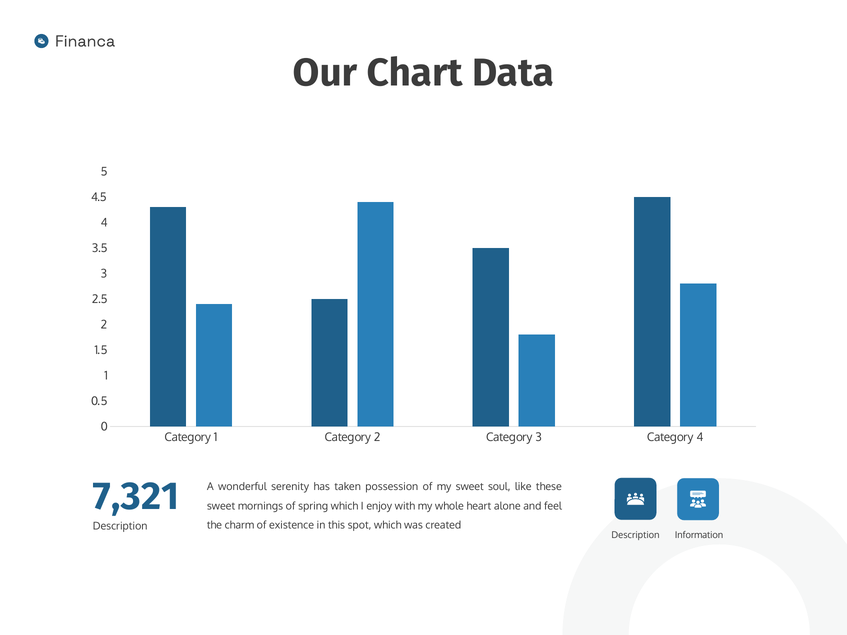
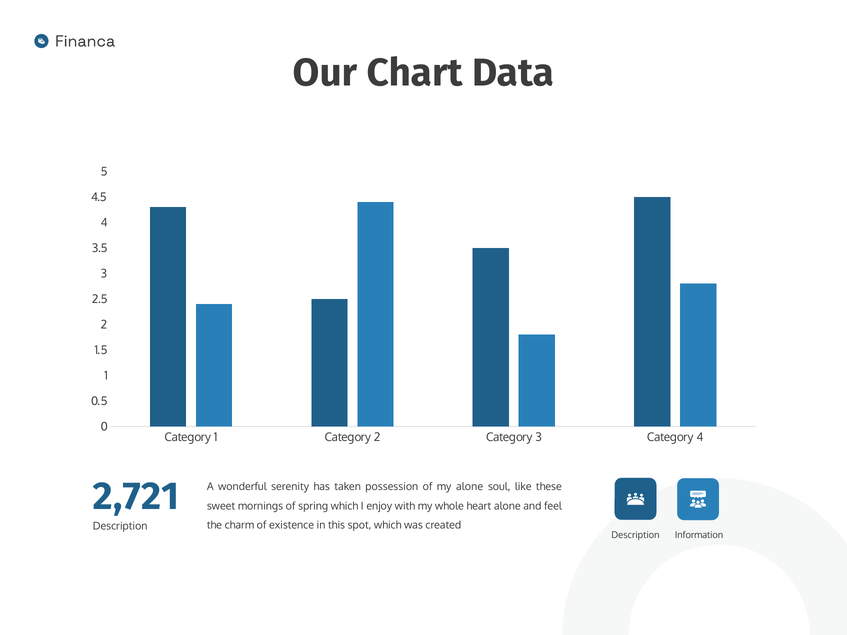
7,321: 7,321 -> 2,721 (136, 496)
my sweet: sweet -> alone (470, 487)
